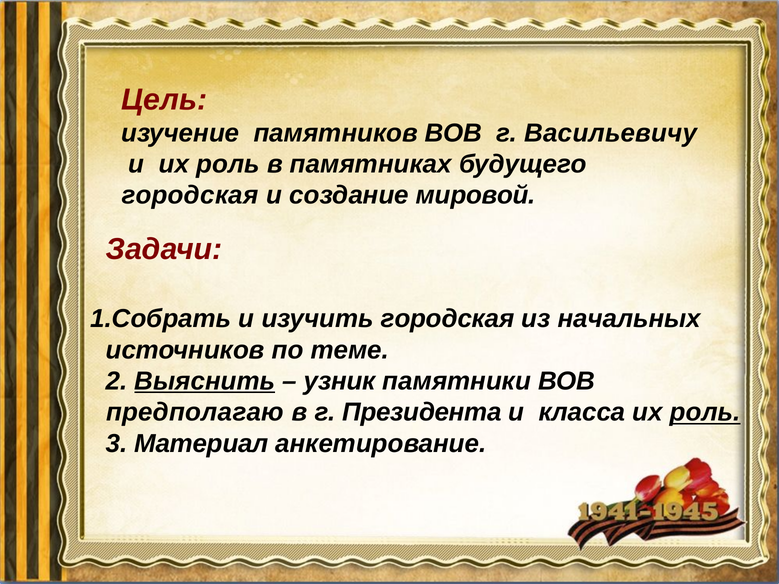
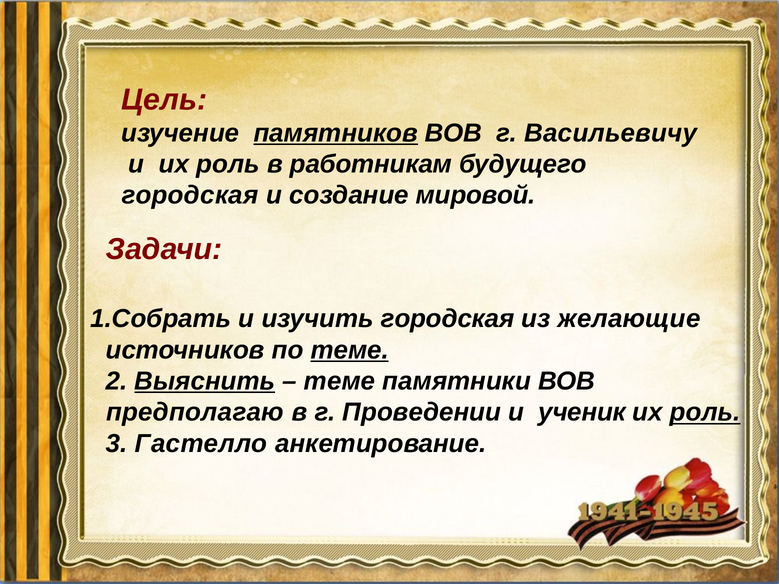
памятников underline: none -> present (336, 133)
памятниках: памятниках -> работникам (371, 164)
начальных: начальных -> желающие (629, 319)
теме underline: none -> present (350, 350)
узник: узник -> теме (340, 381)
Президента: Президента -> Проведении (422, 413)
класса: класса -> ученик (582, 413)
Материал: Материал -> Гастелло (201, 444)
